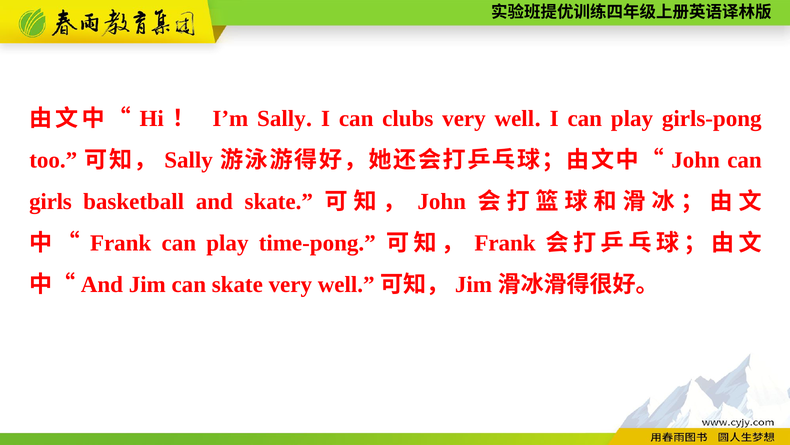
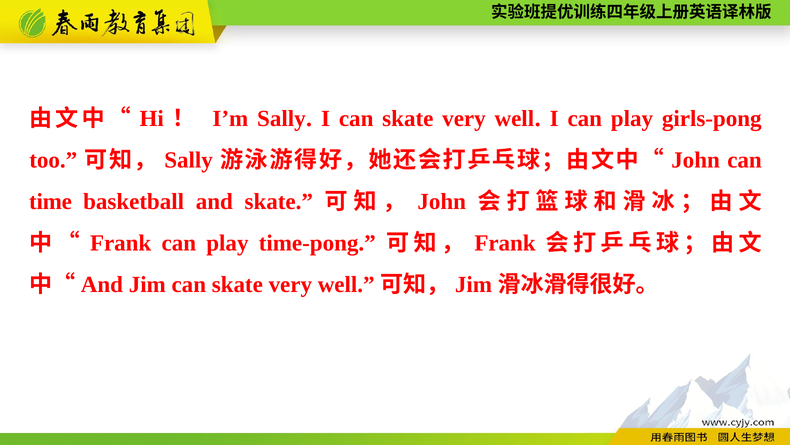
I can clubs: clubs -> skate (408, 118)
girls: girls -> time (50, 201)
